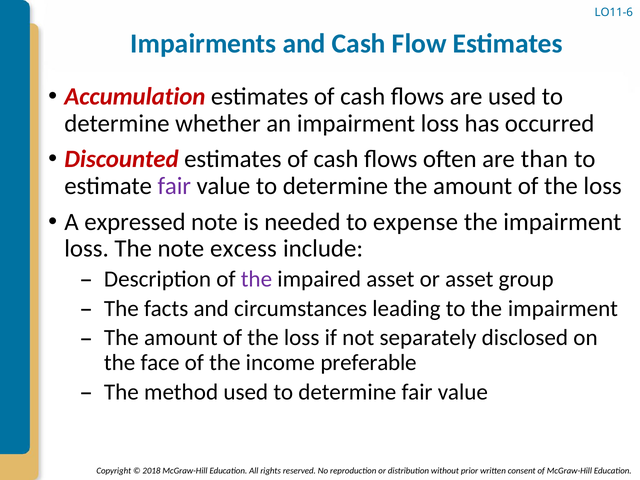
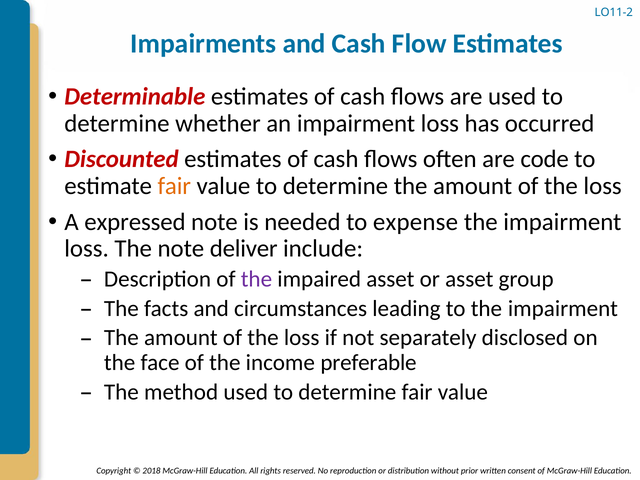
LO11-6: LO11-6 -> LO11-2 (614, 13)
Accumulation: Accumulation -> Determinable (135, 97)
than: than -> code (545, 159)
fair colour: purple -> orange (174, 186)
excess: excess -> deliver (244, 249)
